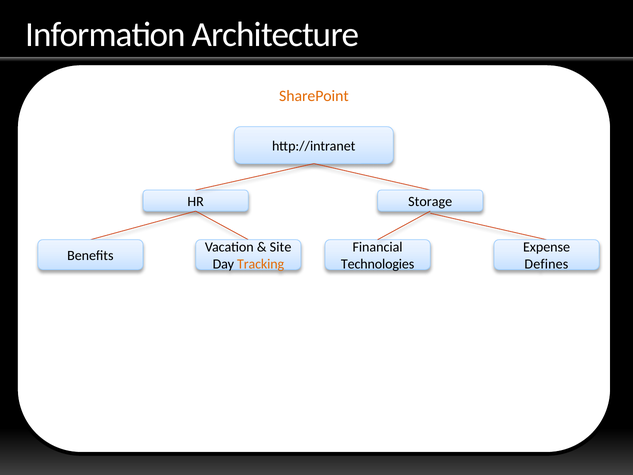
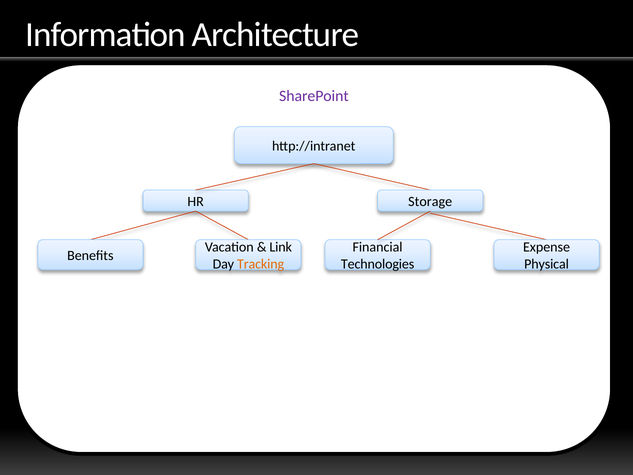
SharePoint colour: orange -> purple (314, 96)
Site: Site -> Link (281, 247)
Defines: Defines -> Physical (547, 264)
